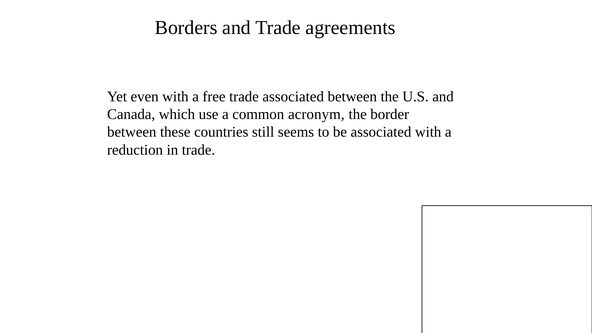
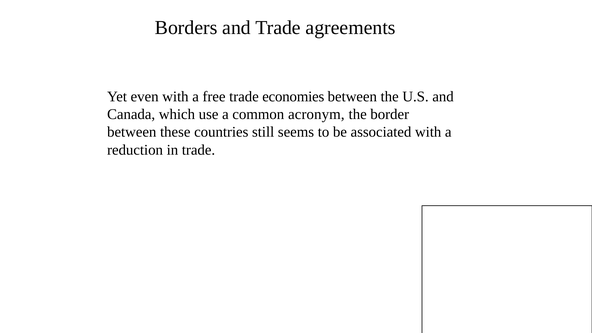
trade associated: associated -> economies (293, 97)
